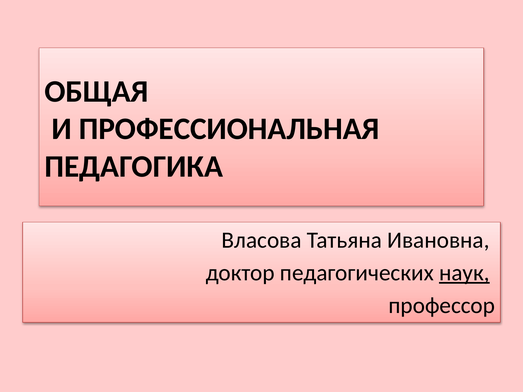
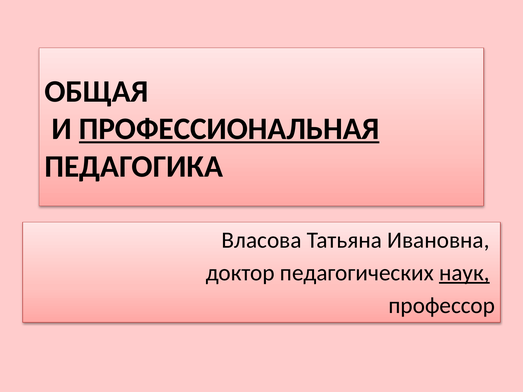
ПРОФЕССИОНАЛЬНАЯ underline: none -> present (229, 129)
